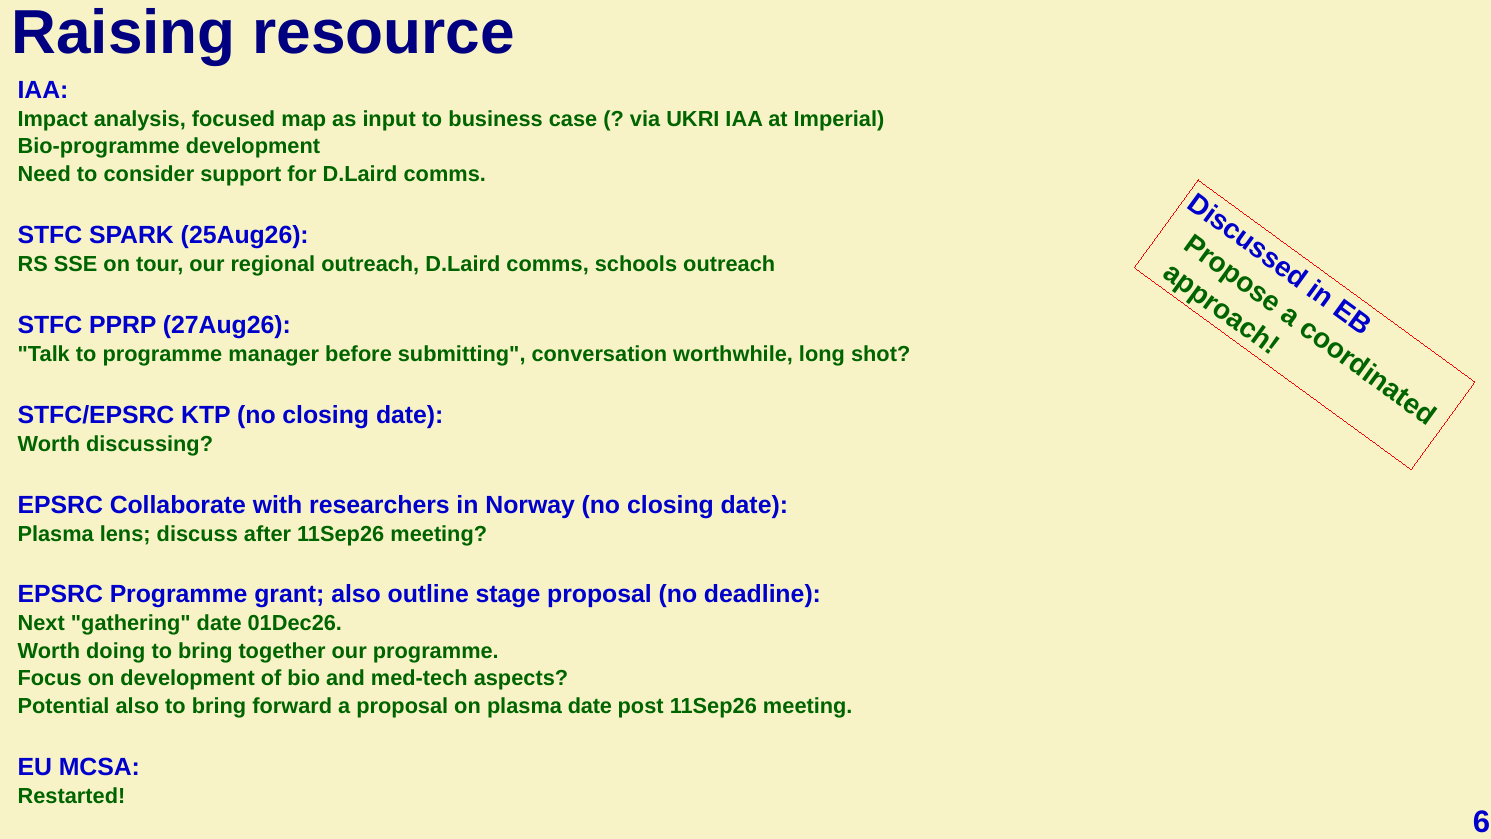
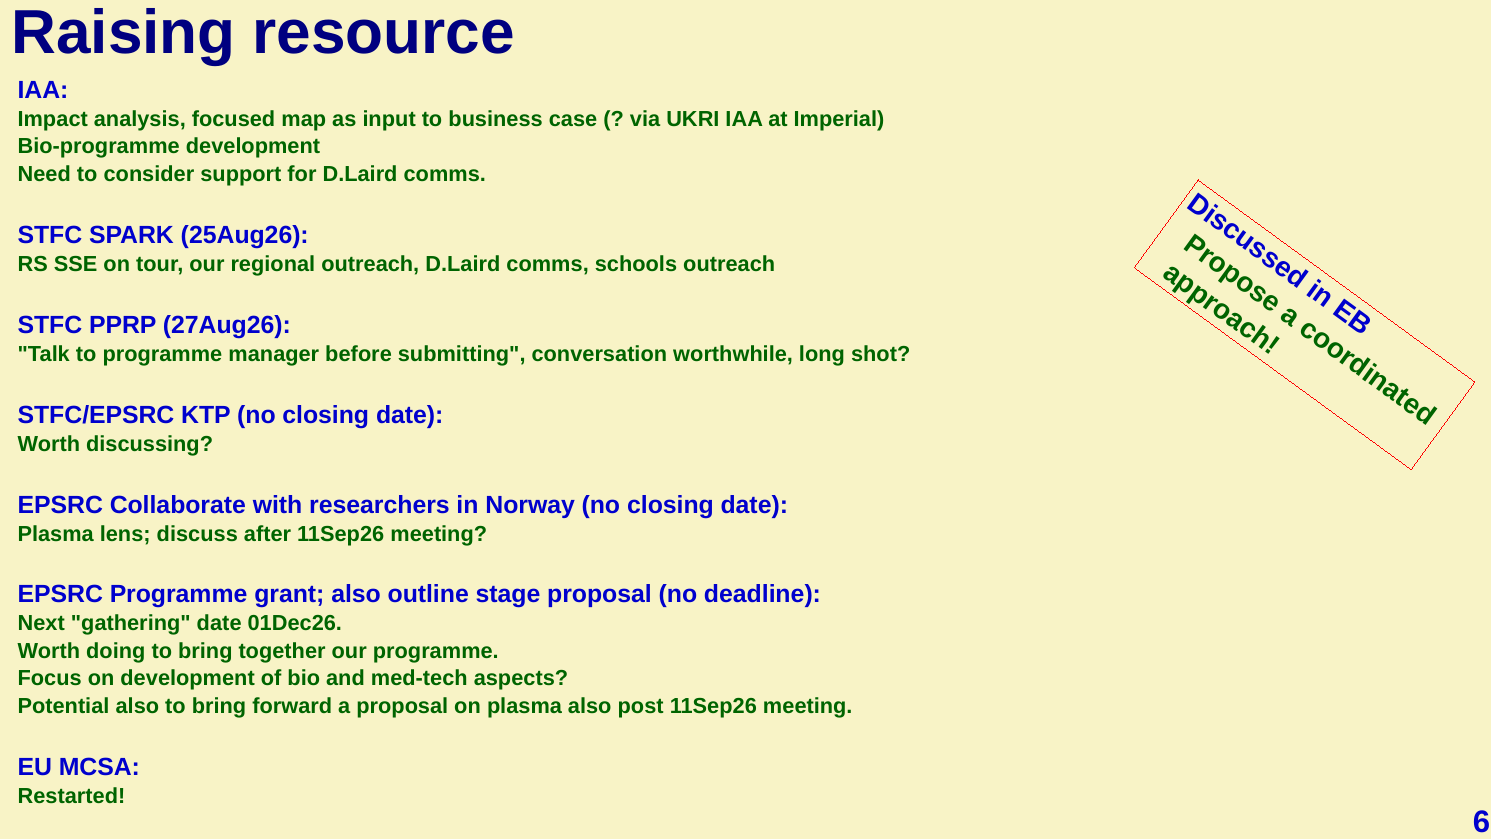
plasma date: date -> also (590, 706)
